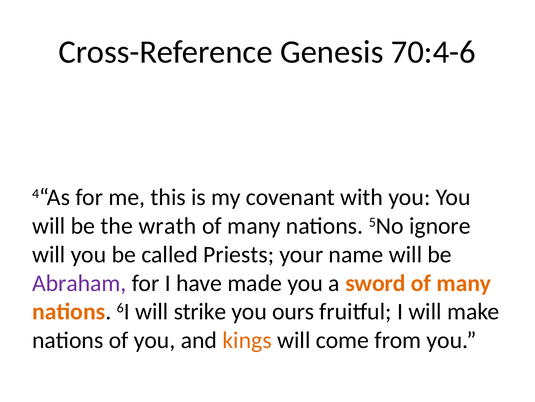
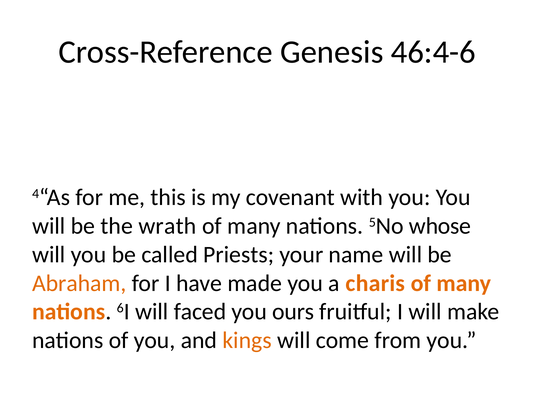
70:4-6: 70:4-6 -> 46:4-6 (433, 52)
ignore: ignore -> whose (440, 225)
Abraham colour: purple -> orange (79, 283)
sword: sword -> charis (375, 283)
strike: strike -> faced (200, 311)
